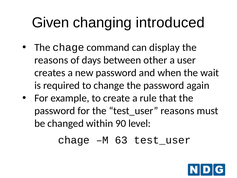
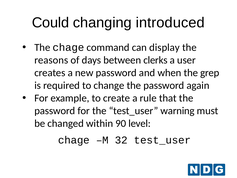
Given: Given -> Could (50, 23)
other: other -> clerks (155, 60)
wait: wait -> grep (210, 73)
test_user reasons: reasons -> warning (178, 111)
63: 63 -> 32 (121, 140)
